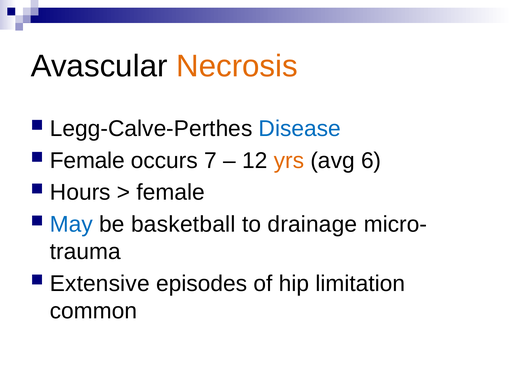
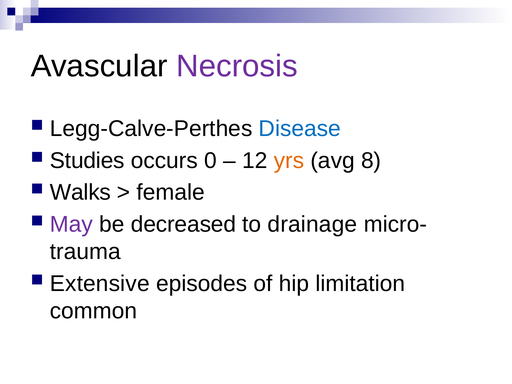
Necrosis colour: orange -> purple (237, 66)
Female: Female -> Studies (87, 161)
7: 7 -> 0 (211, 161)
6: 6 -> 8 (371, 161)
Hours: Hours -> Walks (80, 192)
May colour: blue -> purple (71, 224)
basketball: basketball -> decreased (183, 224)
